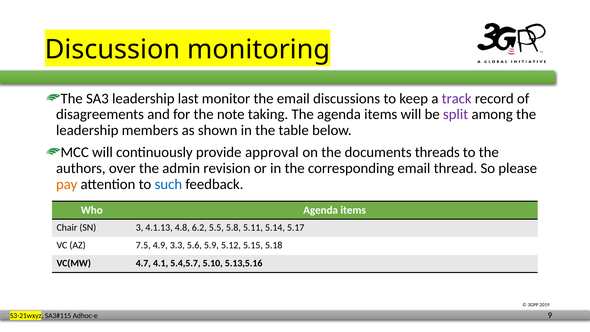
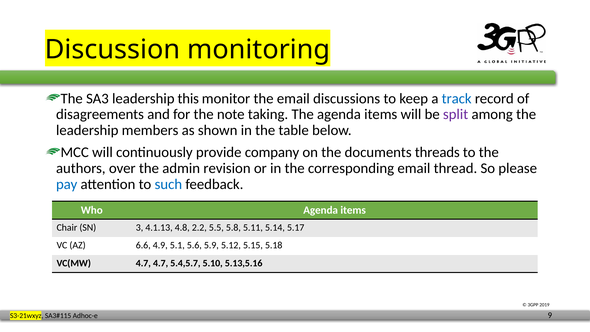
last: last -> this (188, 98)
track colour: purple -> blue (457, 98)
approval: approval -> company (272, 152)
pay colour: orange -> blue (67, 184)
6.2: 6.2 -> 2.2 (199, 227)
7.5: 7.5 -> 6.6 (143, 245)
3.3: 3.3 -> 5.1 (177, 245)
4.7 4.1: 4.1 -> 4.7 (161, 263)
